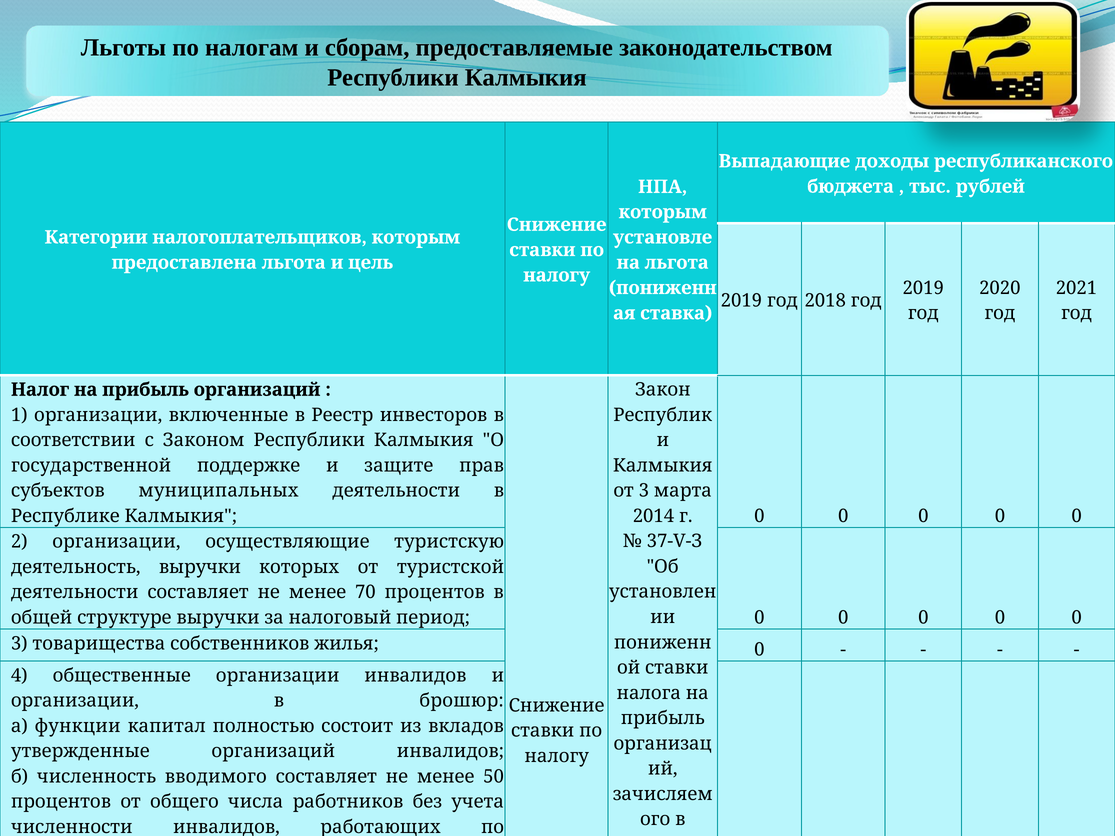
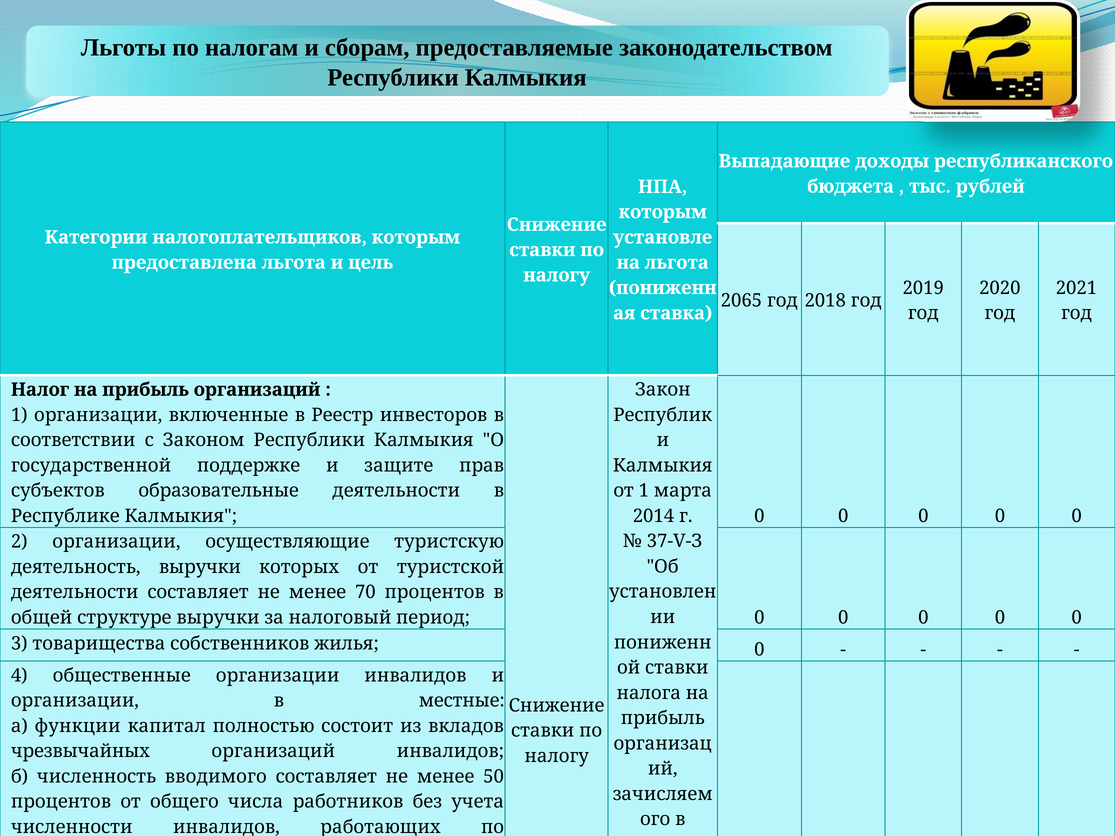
2019: 2019 -> 2065 (741, 301)
муниципальных: муниципальных -> образовательные (219, 491)
от 3: 3 -> 1 (644, 491)
брошюр: брошюр -> местные (462, 701)
утвержденные: утвержденные -> чрезвычайных (80, 752)
